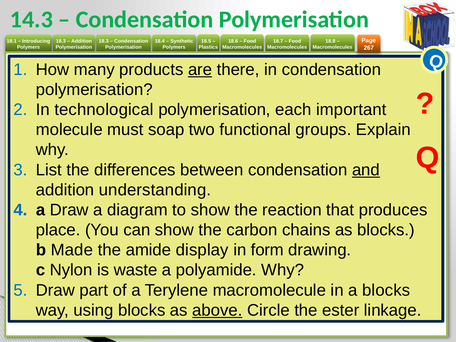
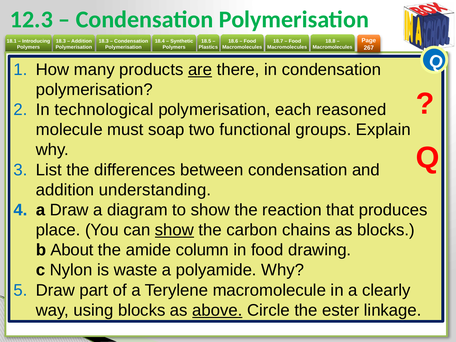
14.3: 14.3 -> 12.3 (31, 19)
important: important -> reasoned (351, 110)
and underline: present -> none (366, 170)
show underline: none -> present (174, 230)
Made: Made -> About (72, 250)
display: display -> column (202, 250)
in form: form -> food (267, 250)
a blocks: blocks -> clearly (386, 290)
